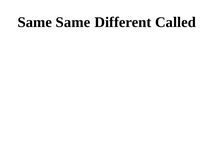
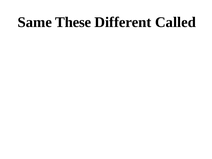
Same Same: Same -> These (73, 22)
